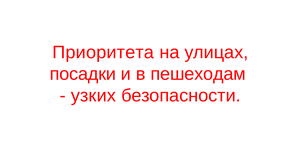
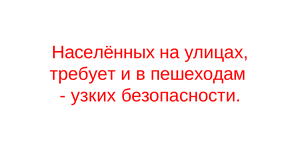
Приоритета: Приоритета -> Населённых (103, 53)
посадки: посадки -> требует (83, 74)
